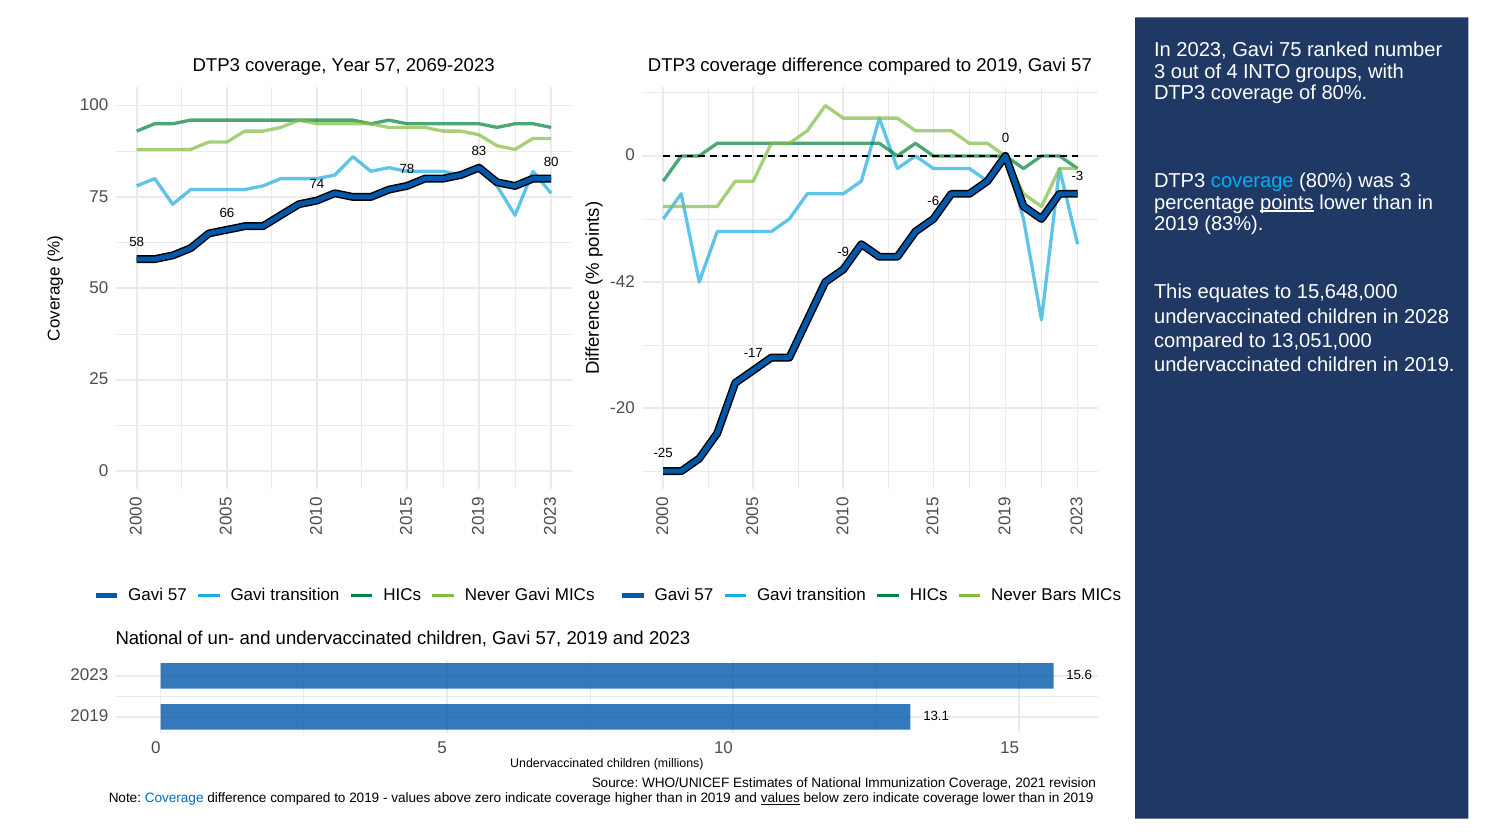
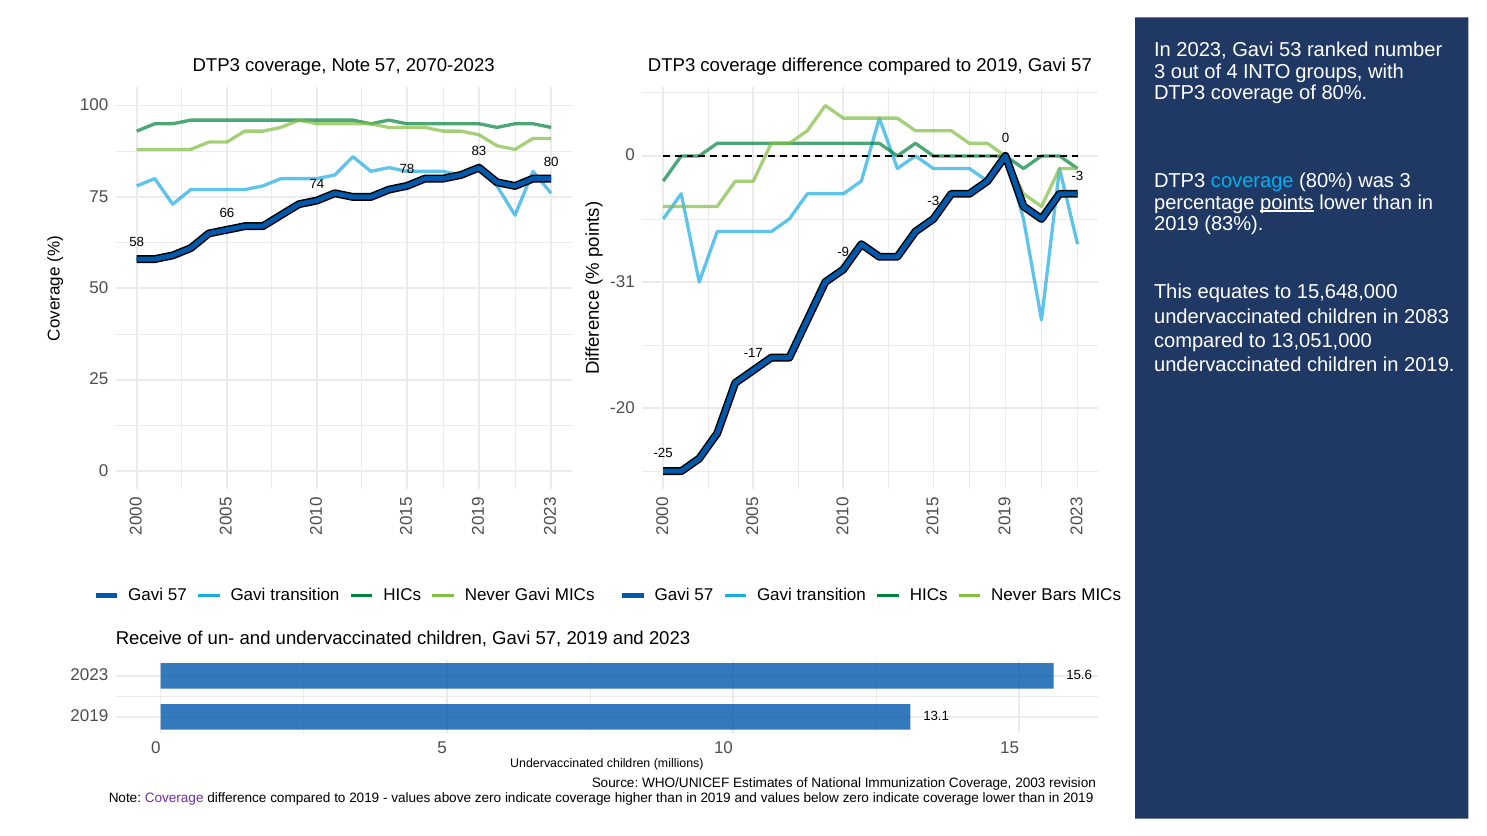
Gavi 75: 75 -> 53 (1290, 50)
coverage Year: Year -> Note (351, 66)
2069-2023: 2069-2023 -> 2070-2023 (450, 66)
-6: -6 -> -3 (933, 202)
-42: -42 -> -31 (622, 282)
2028: 2028 -> 2083 (1427, 317)
National: National -> Receive (149, 639)
2021: 2021 -> 2003 (1030, 784)
Coverage colour: blue -> purple (174, 799)
values underline: present -> none (780, 799)
